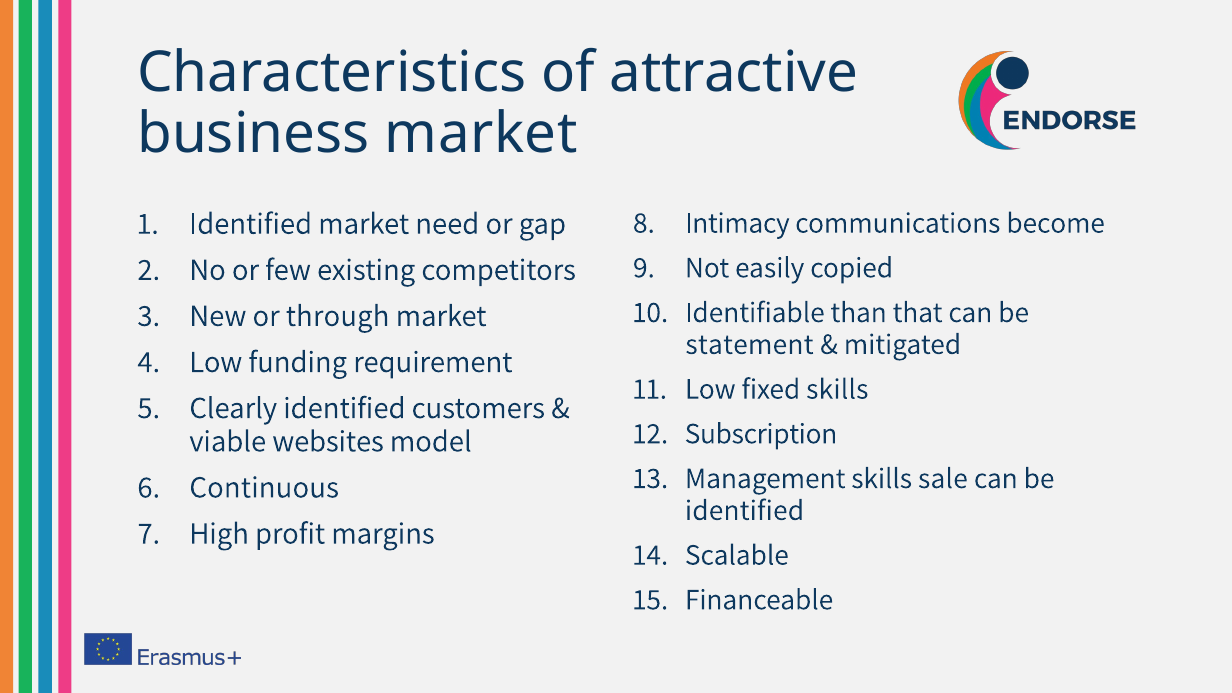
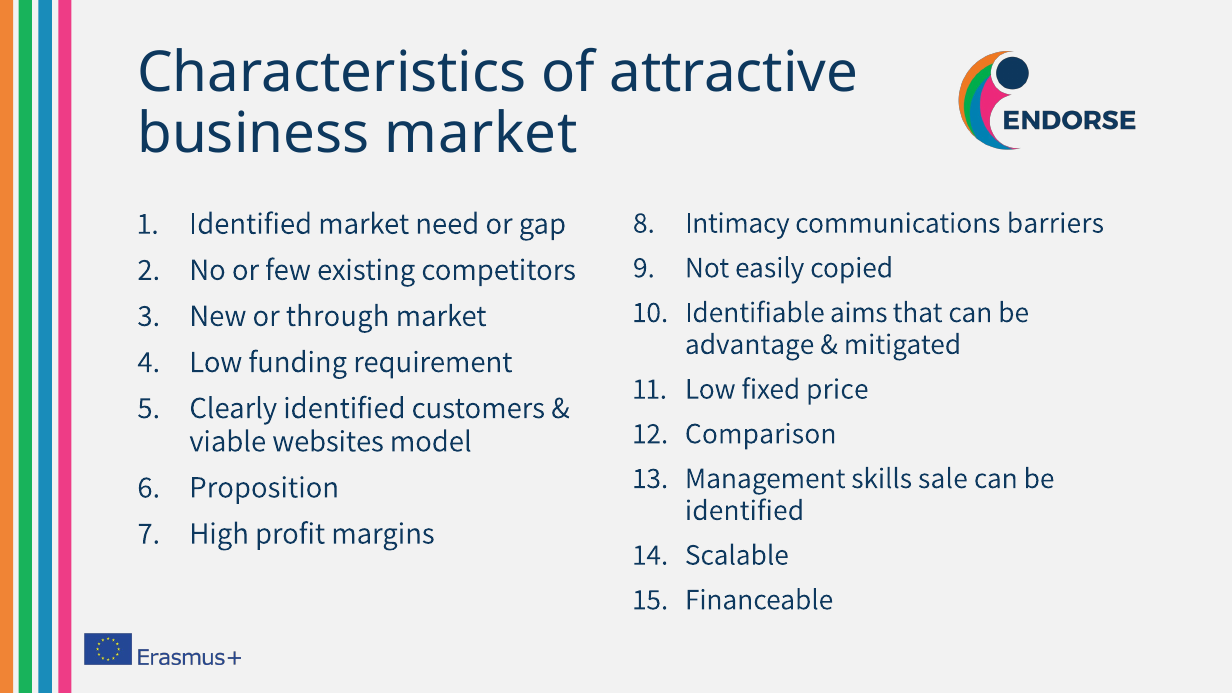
become: become -> barriers (1055, 223)
than: than -> aims (859, 312)
statement: statement -> advantage (750, 344)
fixed skills: skills -> price (837, 389)
Subscription: Subscription -> Comparison (761, 434)
Continuous: Continuous -> Proposition (264, 487)
